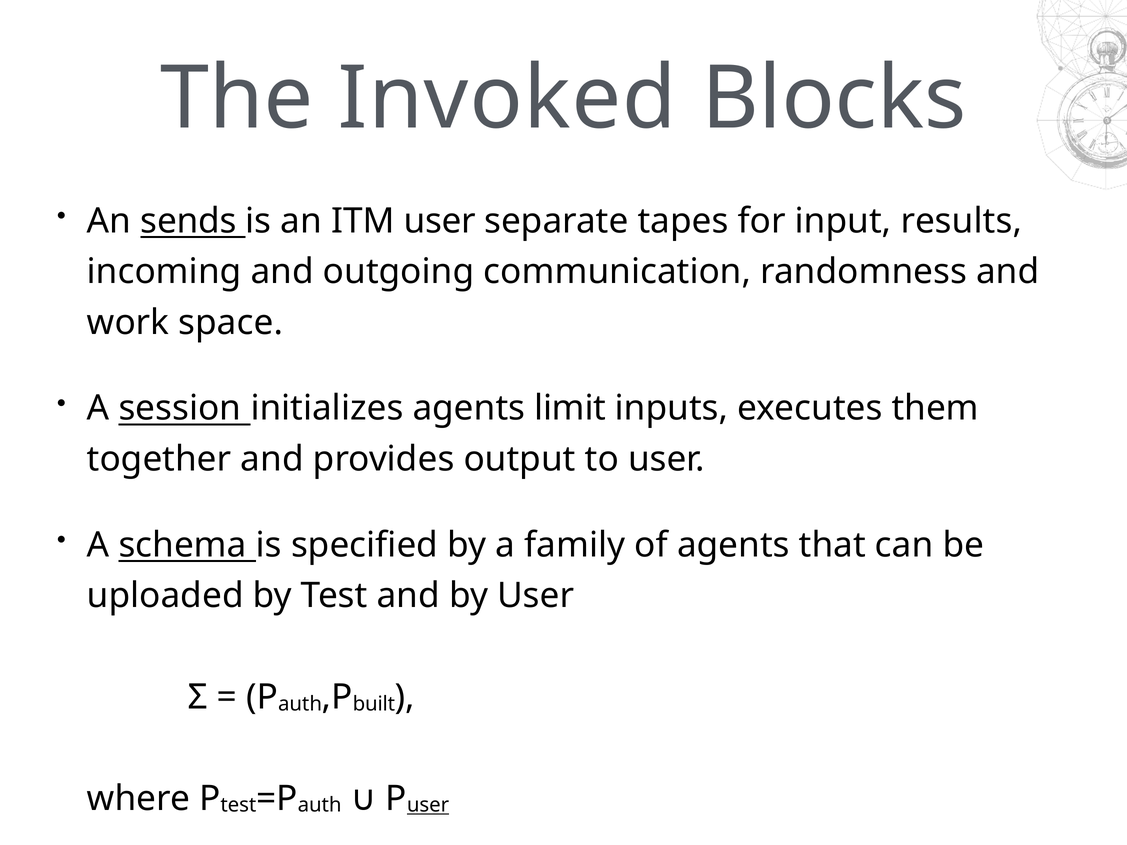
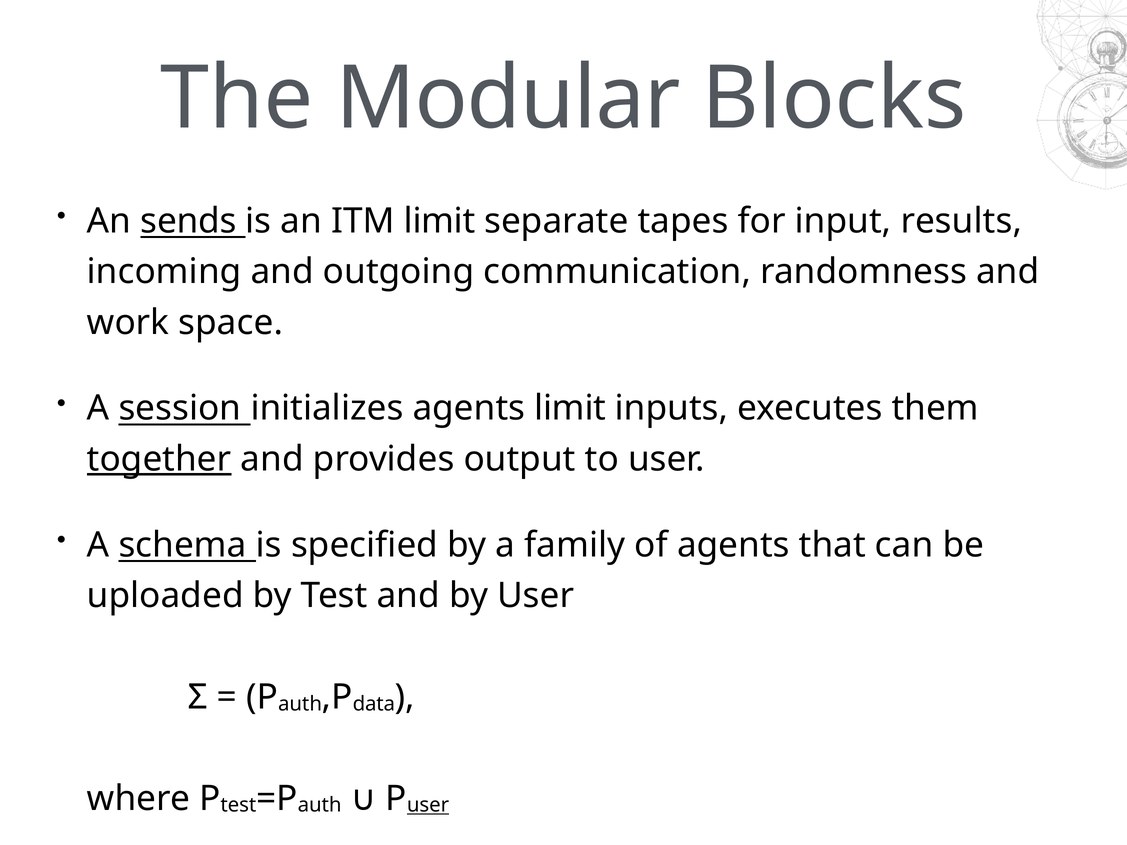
Invoked: Invoked -> Modular (508, 99)
ITM user: user -> limit (440, 221)
together underline: none -> present (159, 459)
built: built -> data (374, 704)
